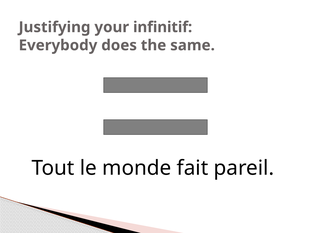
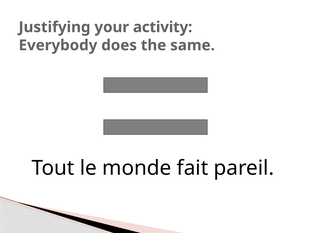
infinitif: infinitif -> activity (163, 27)
